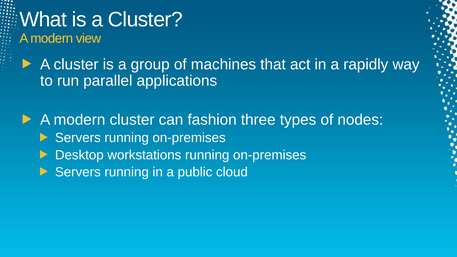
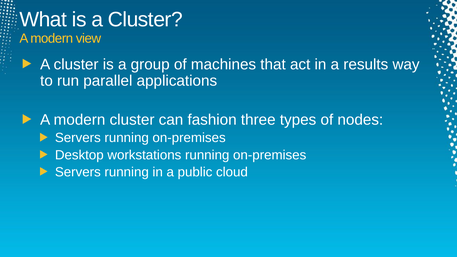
rapidly: rapidly -> results (366, 64)
